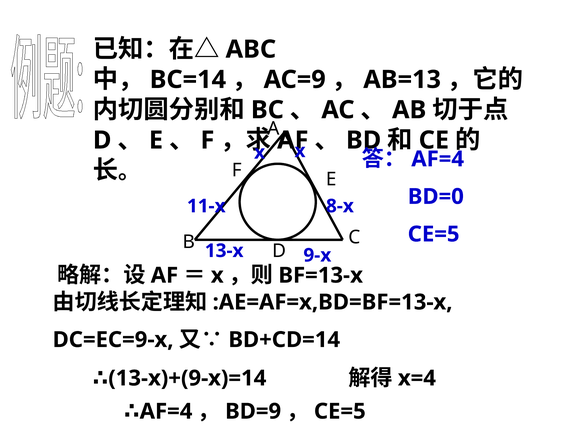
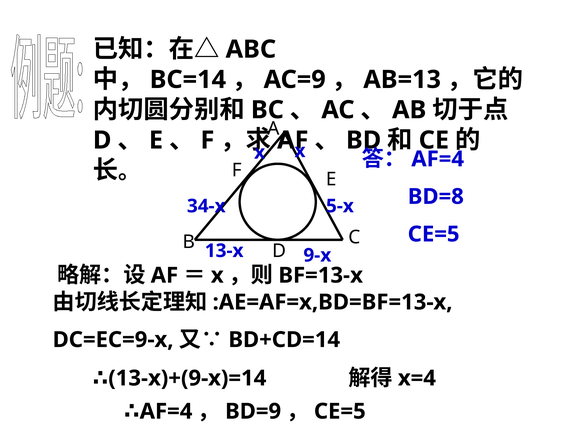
BD=0: BD=0 -> BD=8 (436, 197)
11-x: 11-x -> 34-x (206, 206)
8-x: 8-x -> 5-x (340, 206)
